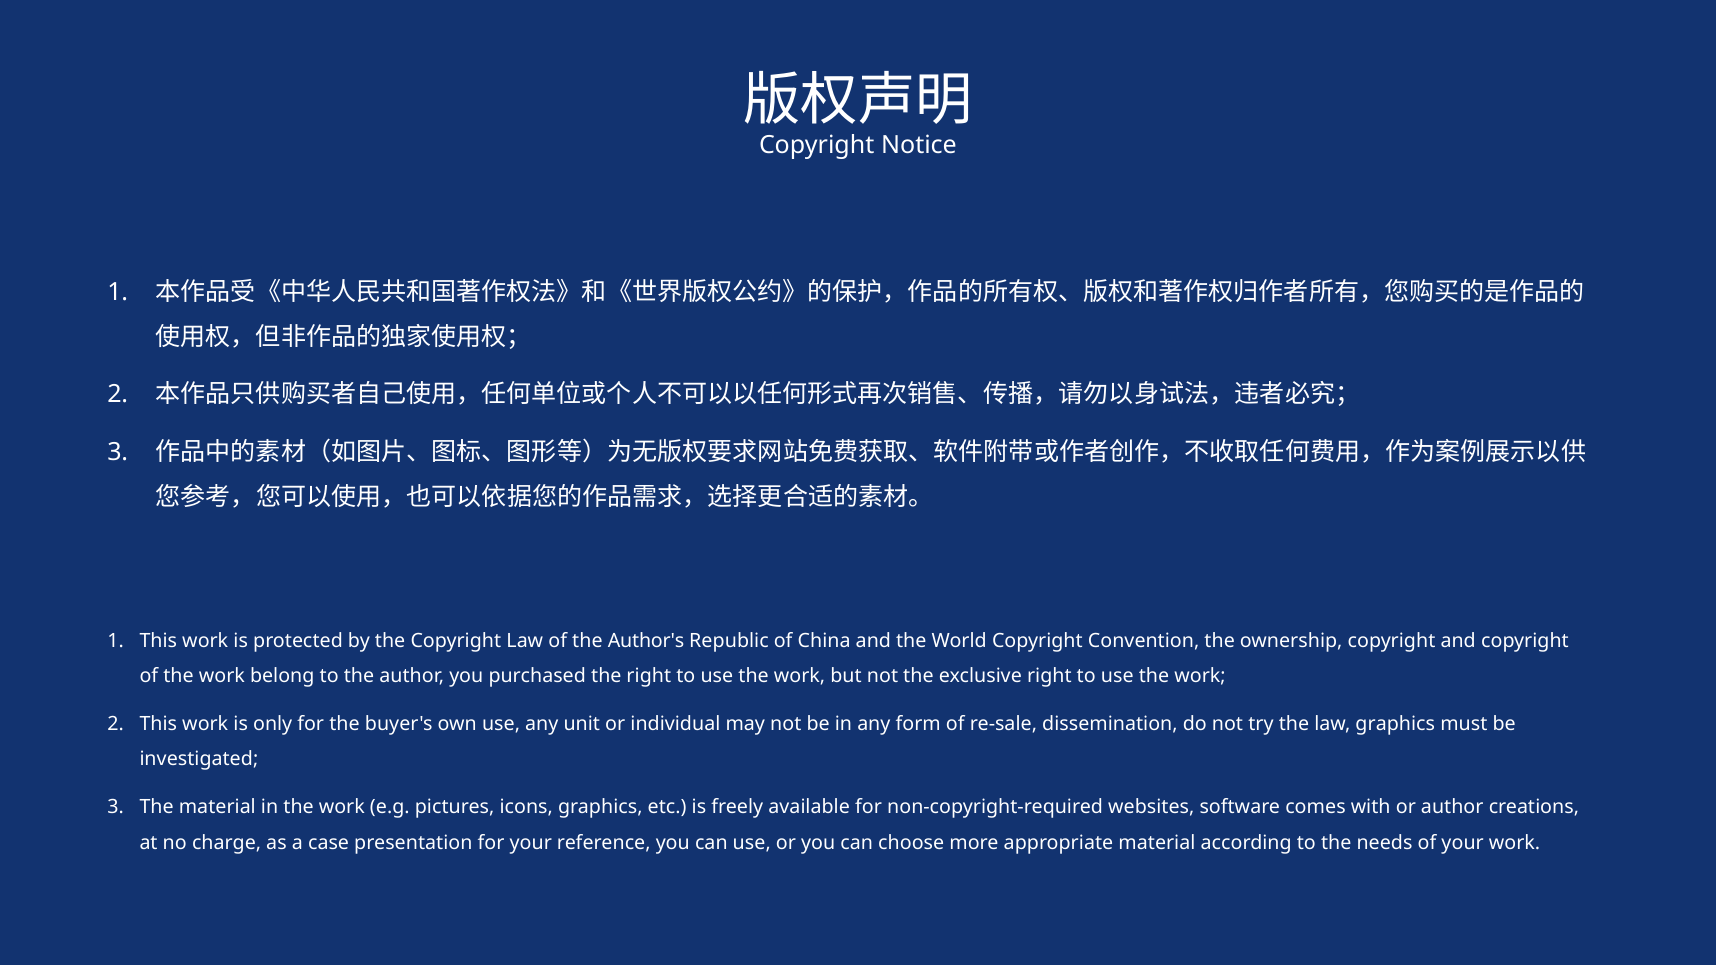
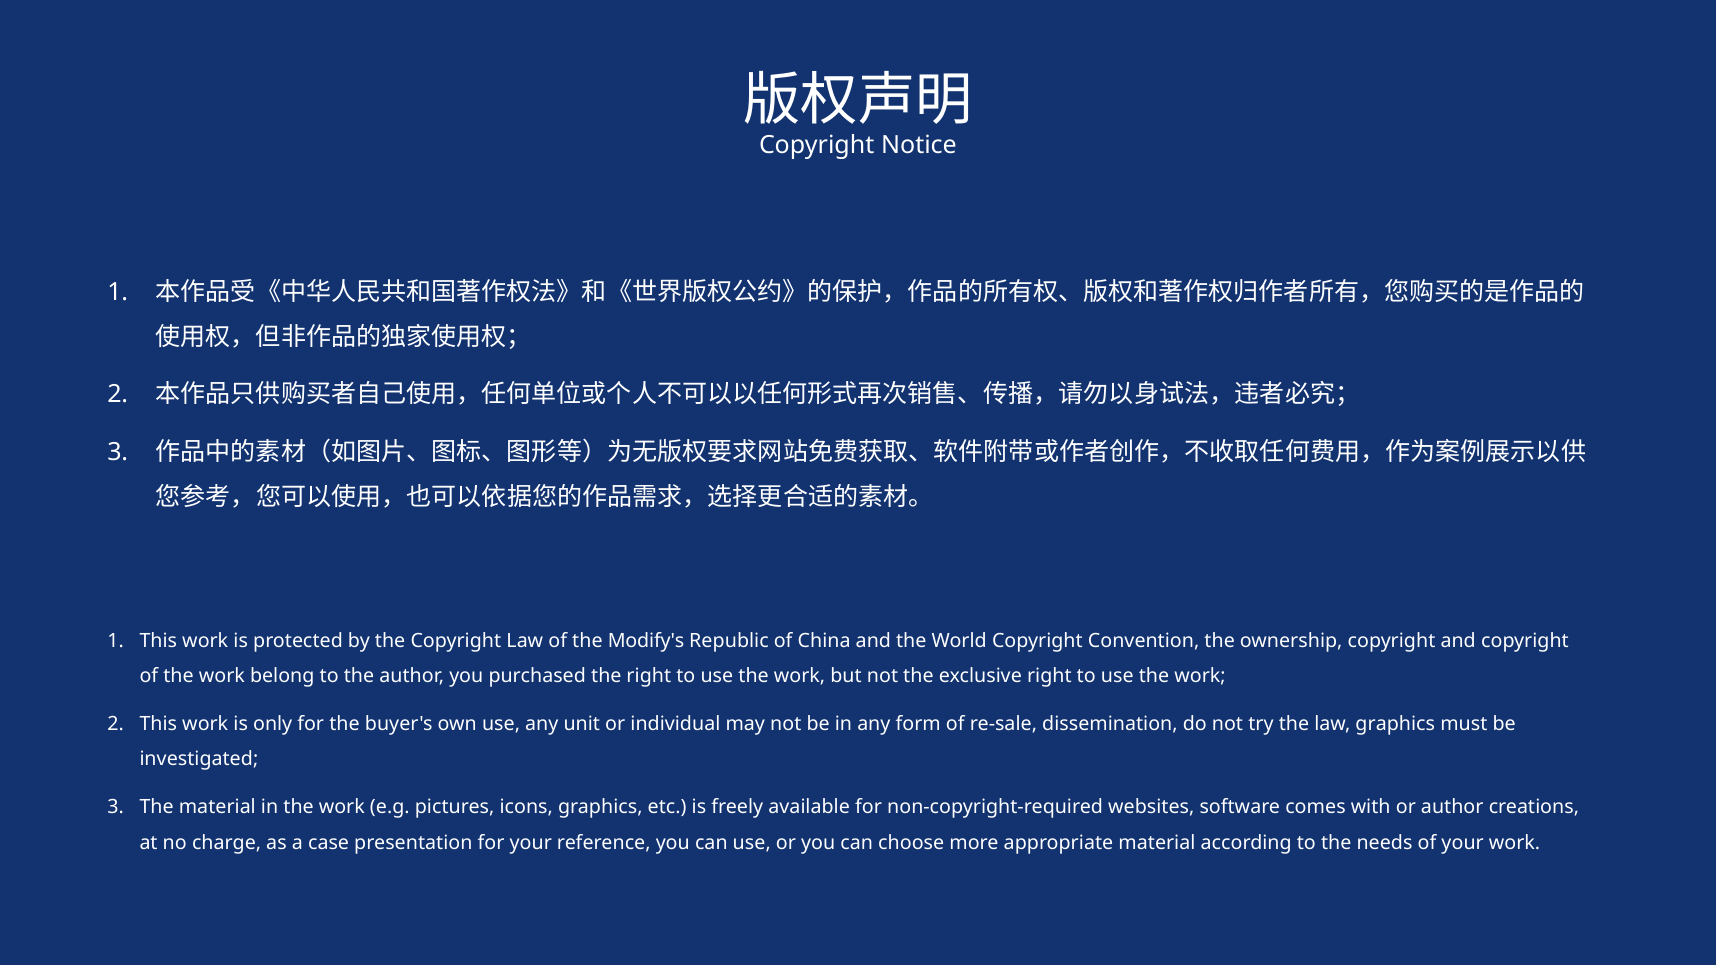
Author's: Author's -> Modify's (646, 641)
